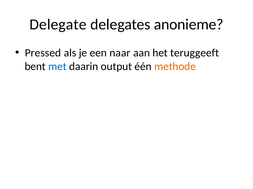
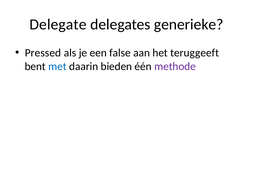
anonieme: anonieme -> generieke (189, 24)
naar: naar -> false (120, 53)
output: output -> bieden (116, 67)
methode colour: orange -> purple (175, 67)
